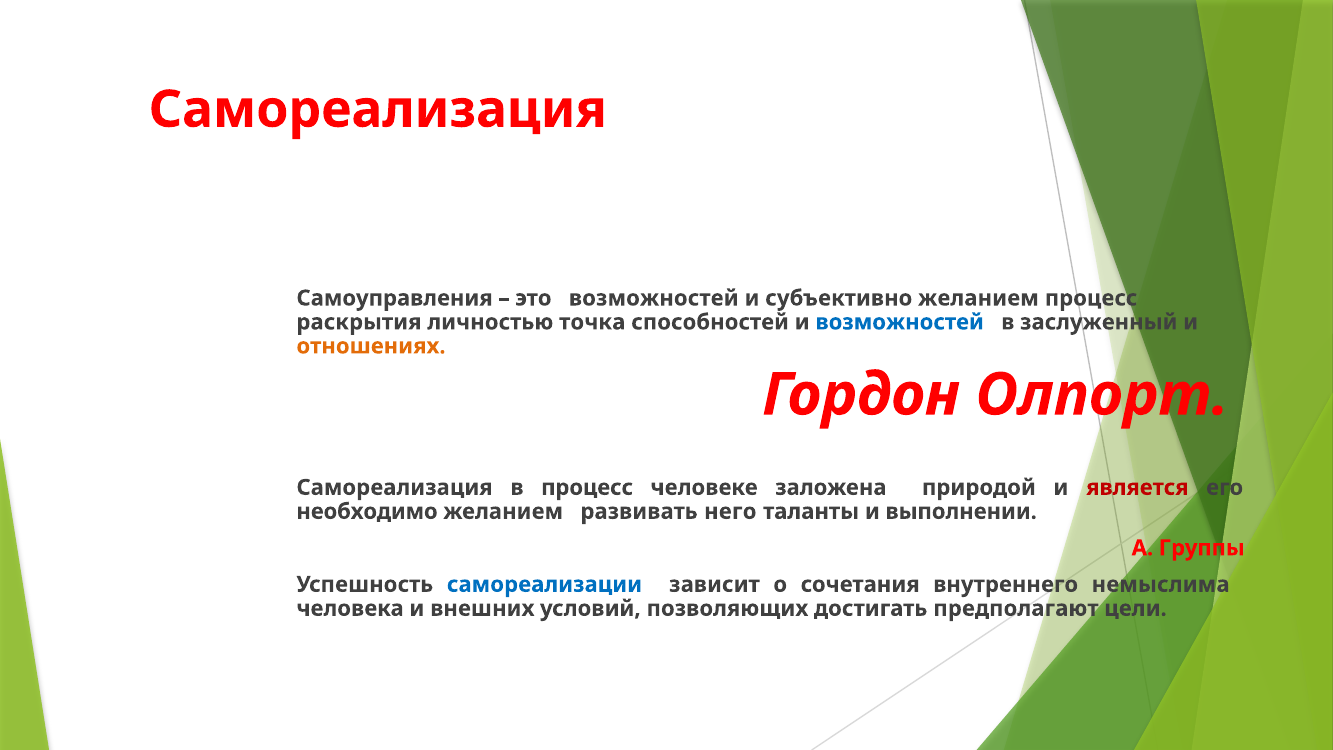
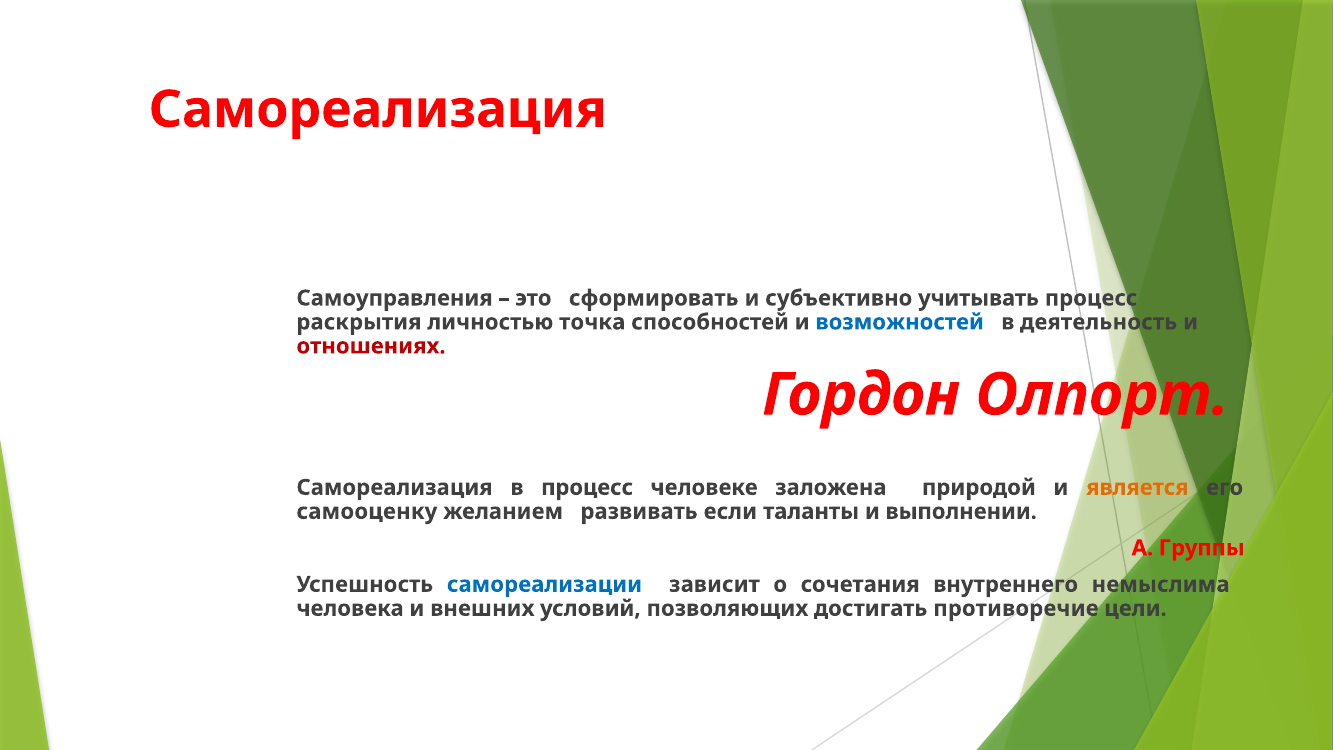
это возможностей: возможностей -> сформировать (654, 298)
субъективно желанием: желанием -> учитывать (979, 298)
заслуженный: заслуженный -> деятельность (1099, 322)
отношениях colour: orange -> red (371, 346)
является colour: red -> orange (1137, 487)
необходимо: необходимо -> самооценку (367, 511)
него: него -> если (730, 511)
предполагают: предполагают -> противоречие (1016, 608)
